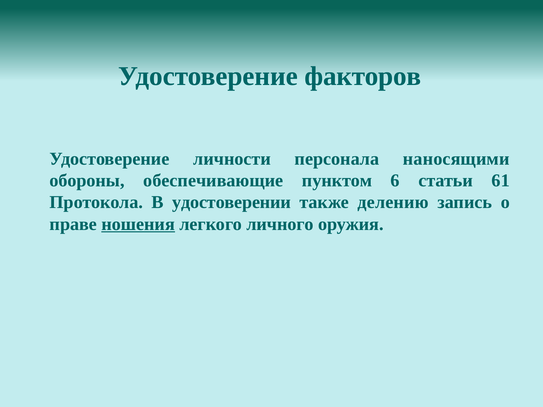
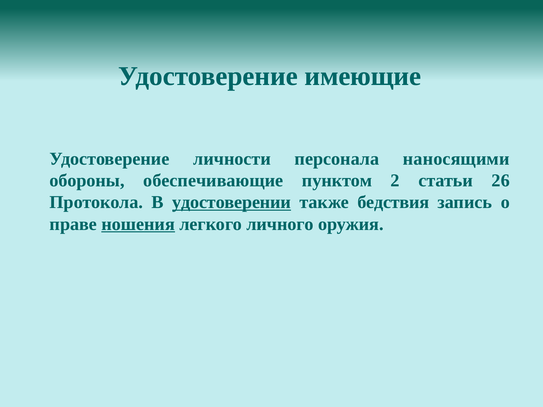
факторов: факторов -> имеющие (363, 76)
6: 6 -> 2 (395, 181)
61: 61 -> 26 (501, 181)
удостоверении underline: none -> present (232, 202)
делению: делению -> бедствия (393, 202)
